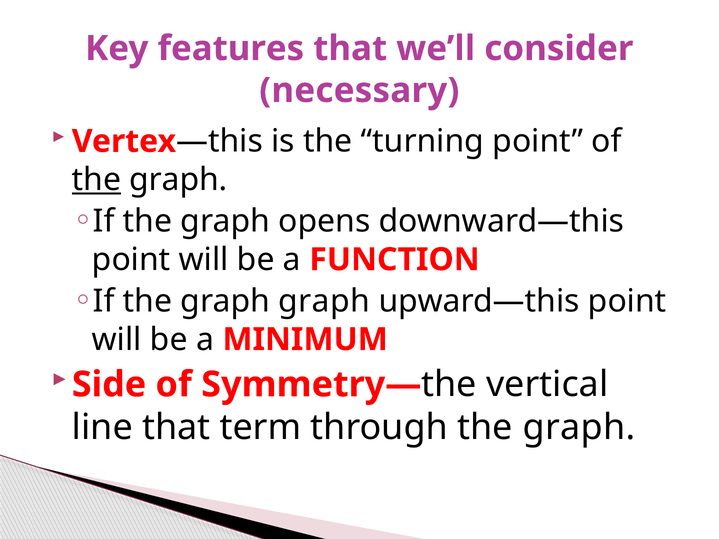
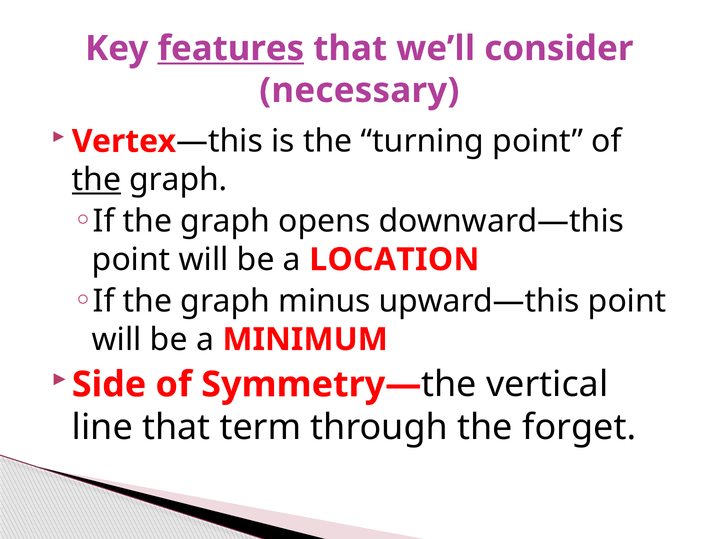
features underline: none -> present (231, 49)
FUNCTION: FUNCTION -> LOCATION (394, 260)
graph graph: graph -> minus (324, 301)
through the graph: graph -> forget (579, 428)
